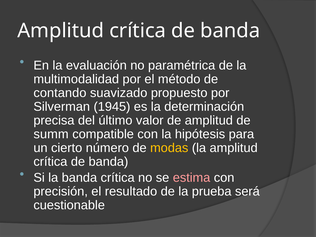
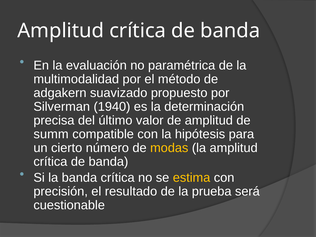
contando: contando -> adgakern (60, 93)
1945: 1945 -> 1940 (112, 107)
estima colour: pink -> yellow (192, 178)
